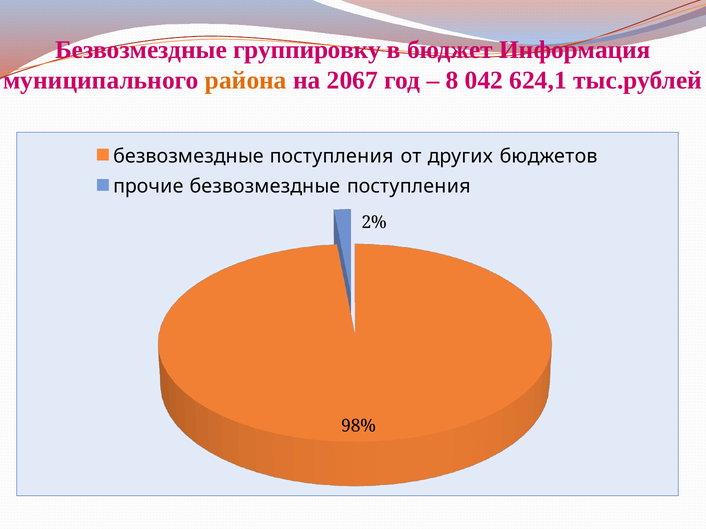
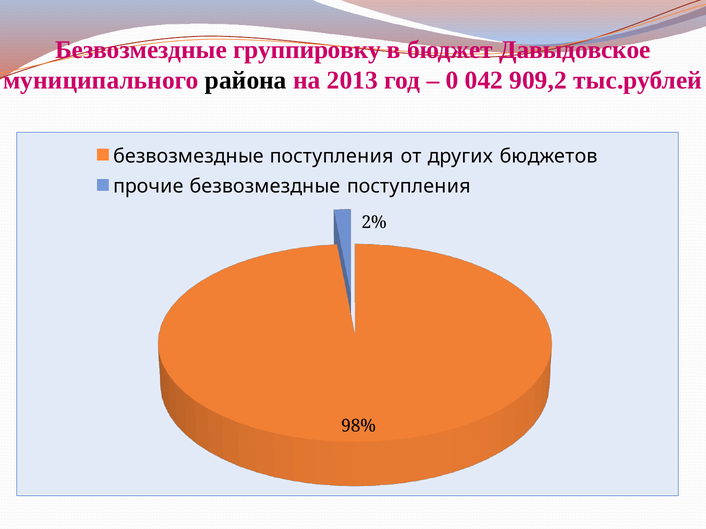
Информация: Информация -> Давыдовское (575, 50)
района colour: orange -> black (246, 80)
2067: 2067 -> 2013 (352, 80)
8: 8 -> 0 (452, 80)
624,1: 624,1 -> 909,2 (538, 80)
